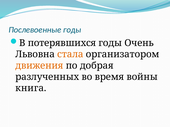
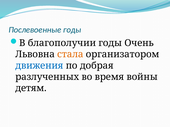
потерявшихся: потерявшихся -> благополучии (62, 43)
движения colour: orange -> blue (39, 66)
книга: книга -> детям (31, 88)
